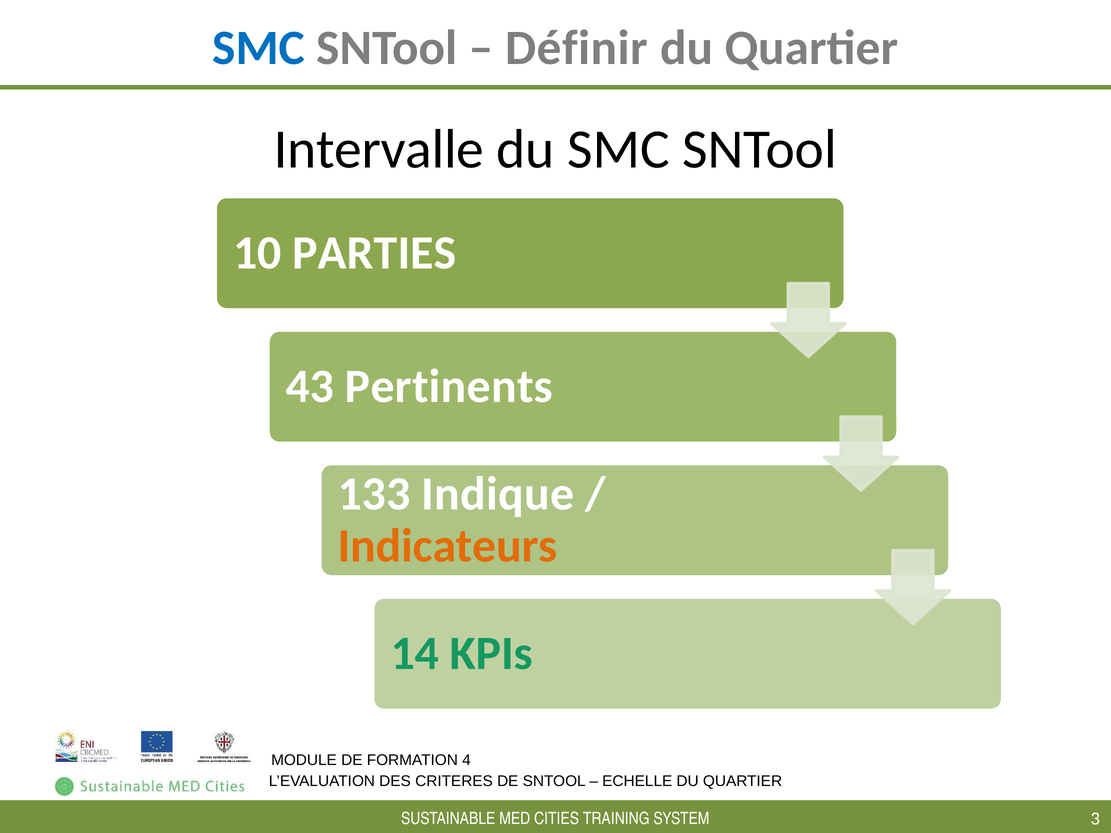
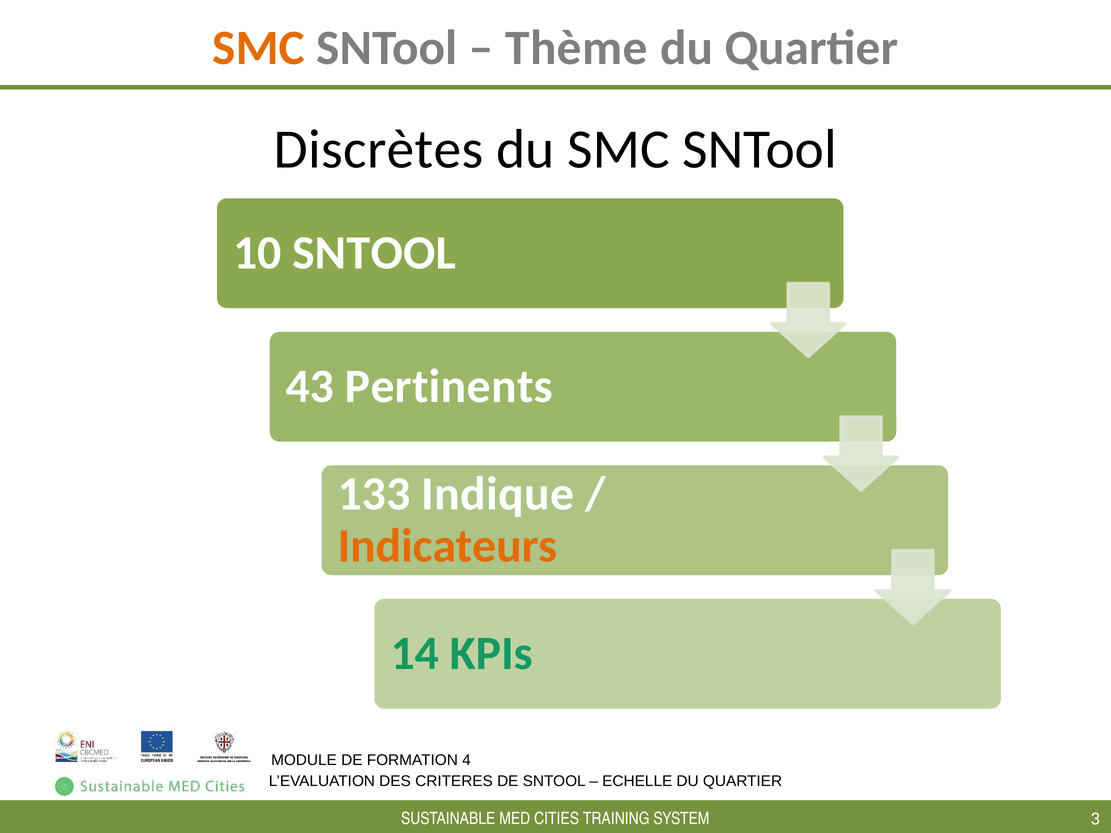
SMC colour: blue -> orange (259, 48)
Définir: Définir -> Thème (576, 48)
Intervalle: Intervalle -> Discrètes (379, 150)
10 PARTIES: PARTIES -> SNTOOL (374, 253)
